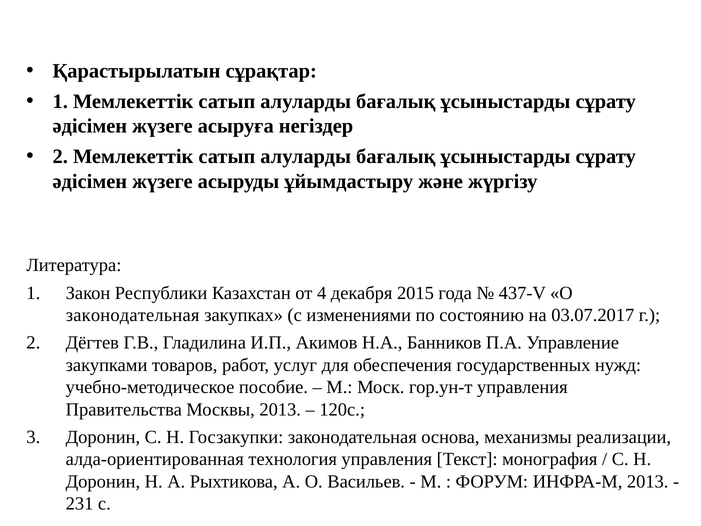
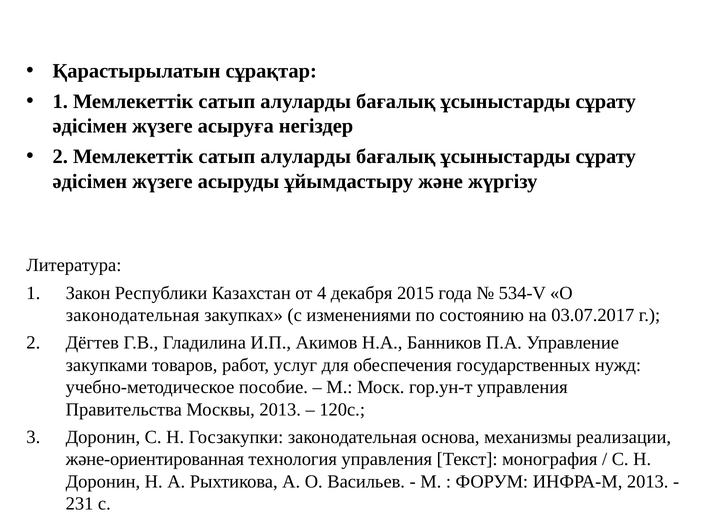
437-V: 437-V -> 534-V (522, 293)
алда-ориентированная: алда-ориентированная -> және-ориентированная (155, 459)
